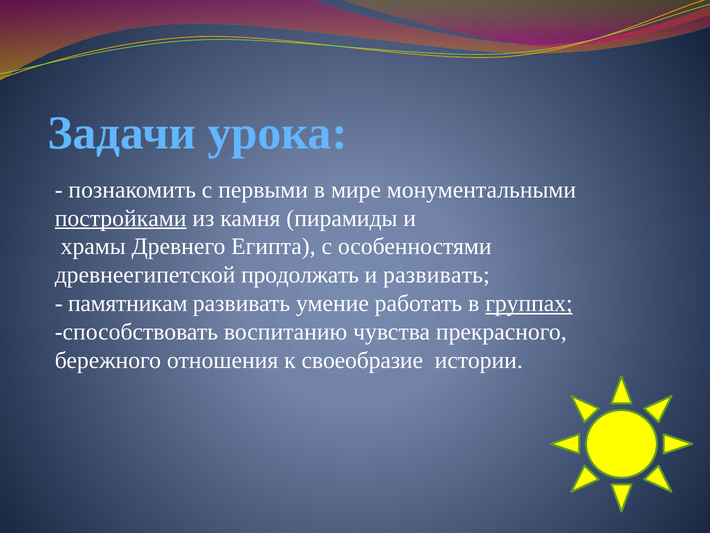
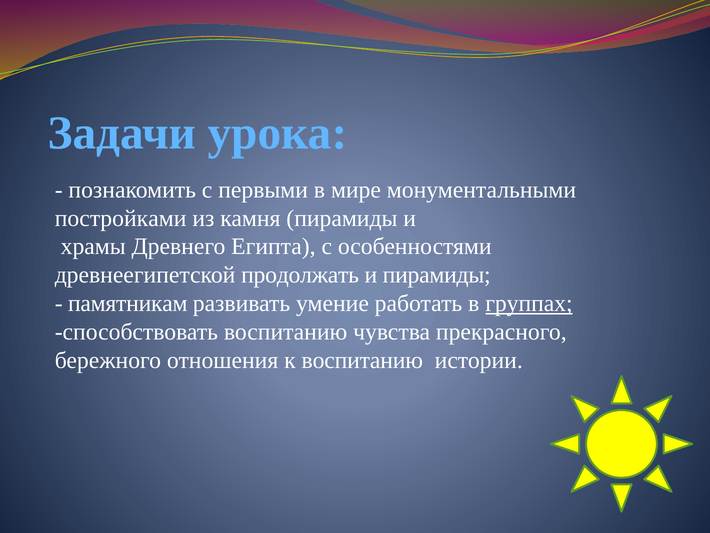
постройками underline: present -> none (121, 218)
и развивать: развивать -> пирамиды (437, 275)
к своеобразие: своеобразие -> воспитанию (362, 360)
